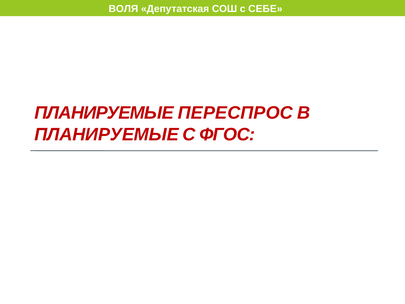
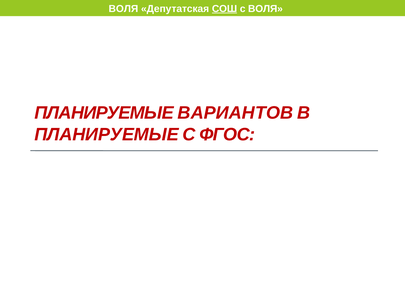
СОШ underline: none -> present (225, 9)
с СЕБЕ: СЕБЕ -> ВОЛЯ (265, 9)
ПЕРЕСПРОС: ПЕРЕСПРОС -> ВАРИАНТОВ (235, 113)
